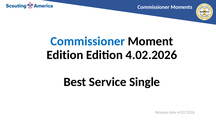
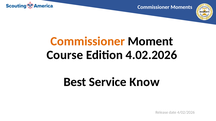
Commissioner colour: blue -> orange (88, 41)
Edition: Edition -> Course (65, 55)
Single: Single -> Know (145, 82)
